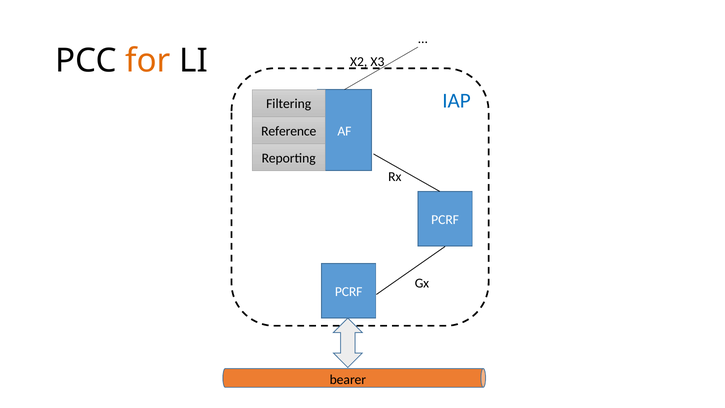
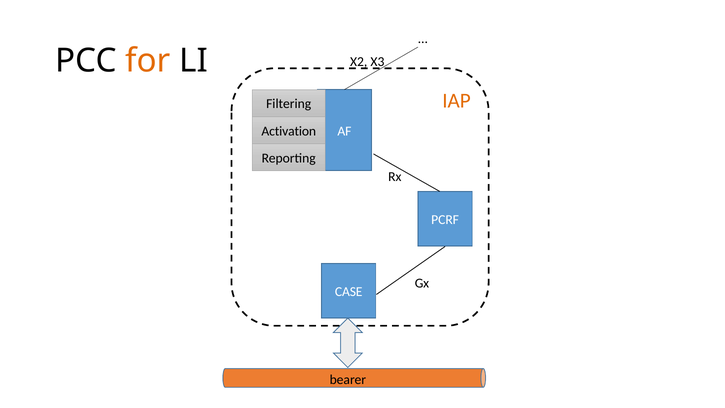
IAP colour: blue -> orange (457, 101)
Reference: Reference -> Activation (289, 131)
PCRF: PCRF -> CASE (349, 292)
